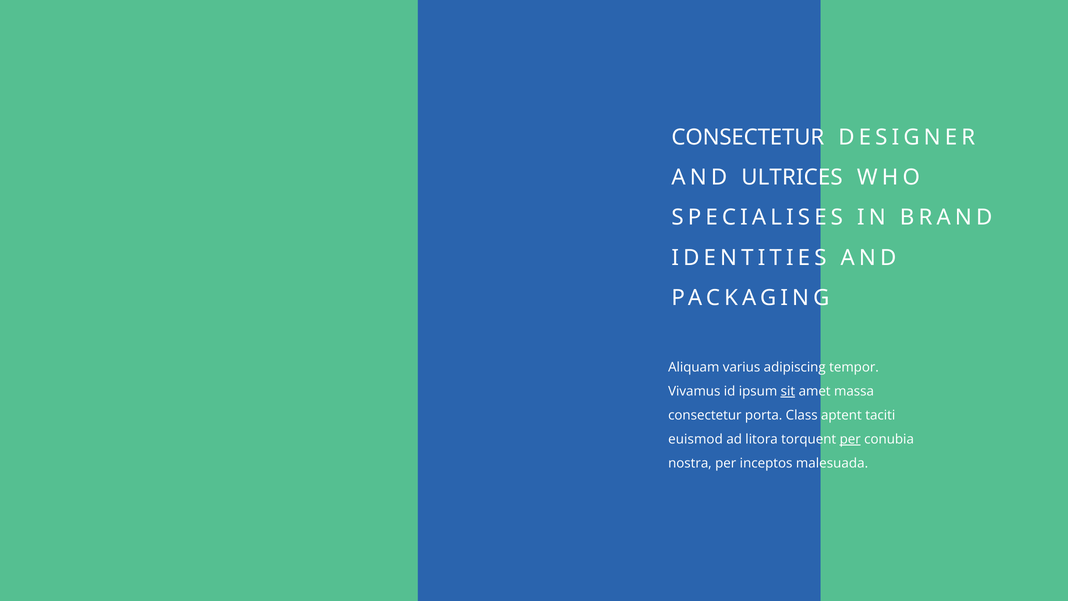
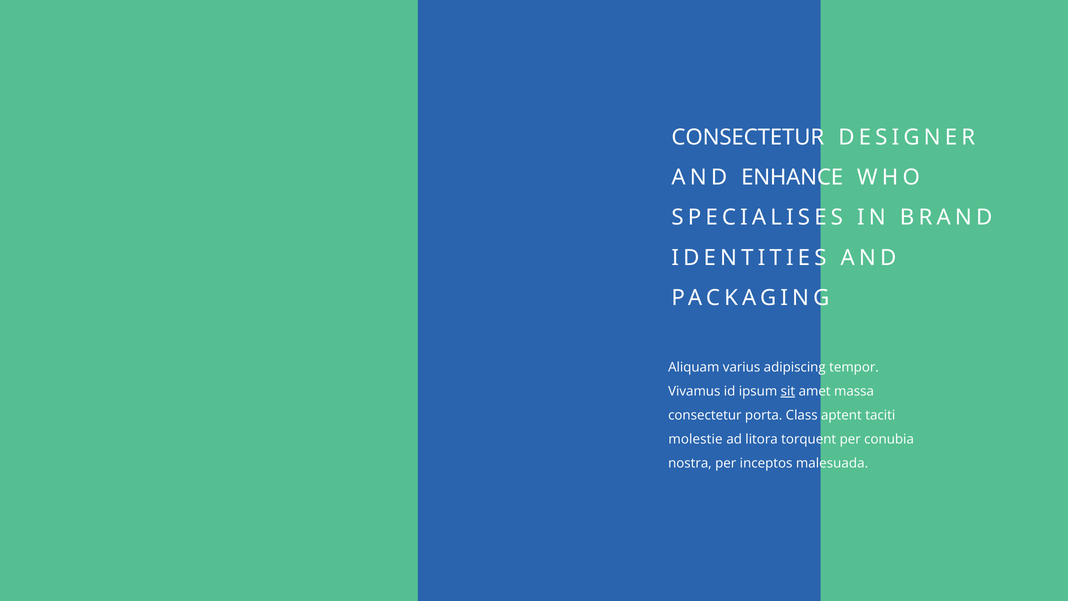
ULTRICES: ULTRICES -> ENHANCE (792, 177)
euismod: euismod -> molestie (695, 439)
per underline: present -> none (850, 439)
